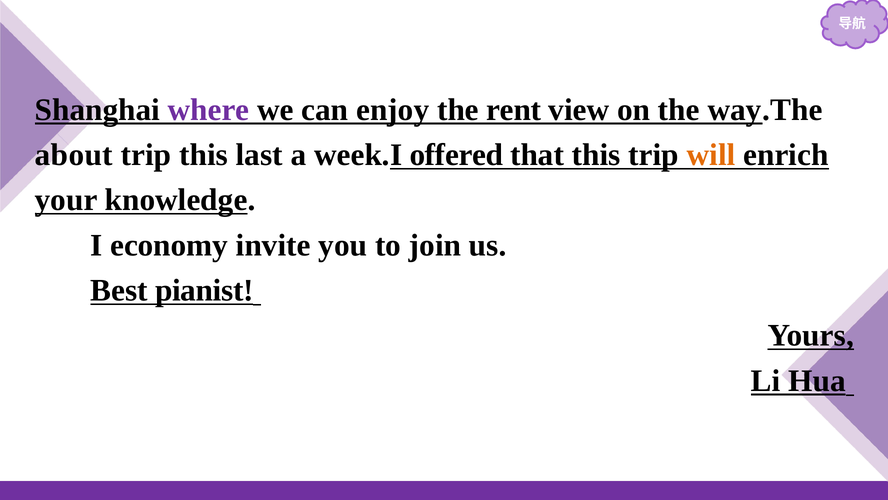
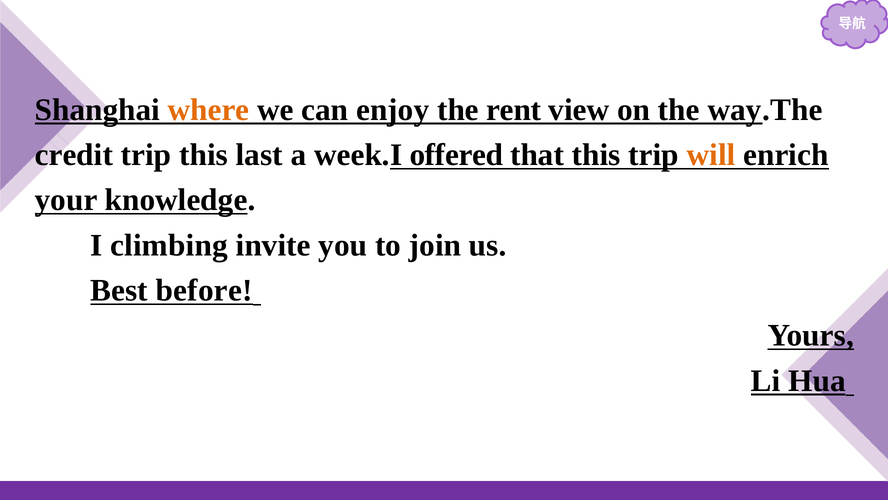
where colour: purple -> orange (209, 110)
about: about -> credit (74, 155)
economy: economy -> climbing (169, 245)
pianist: pianist -> before (204, 290)
